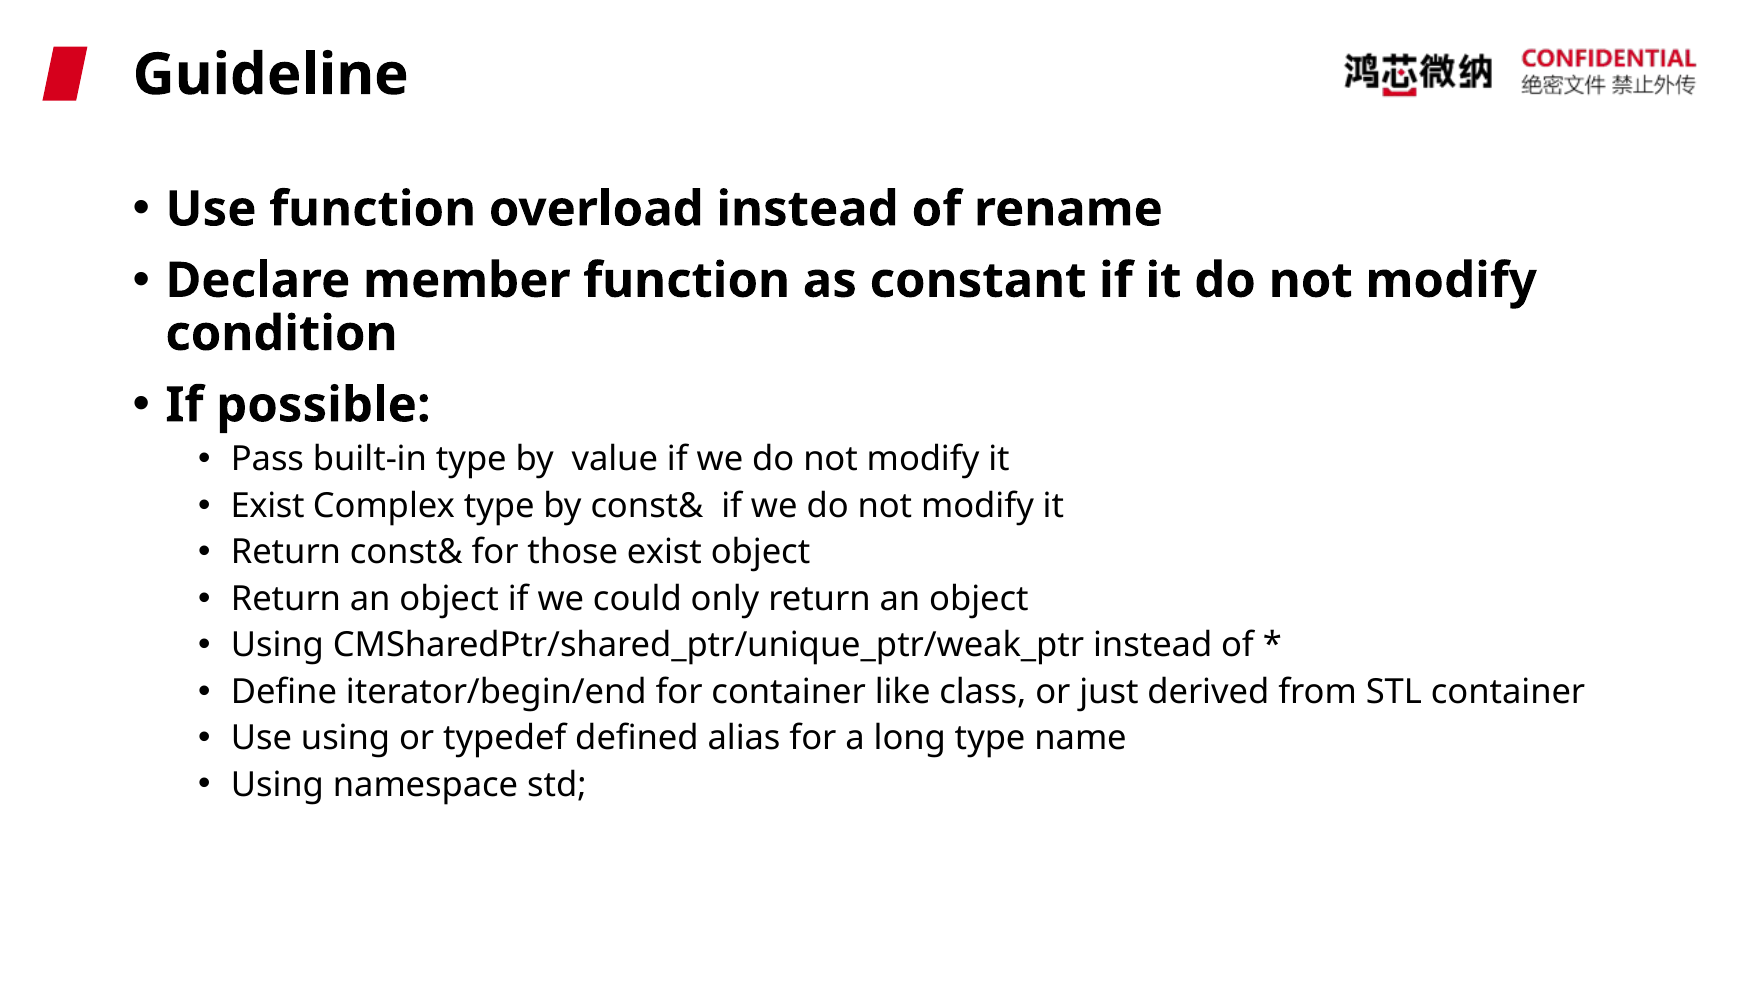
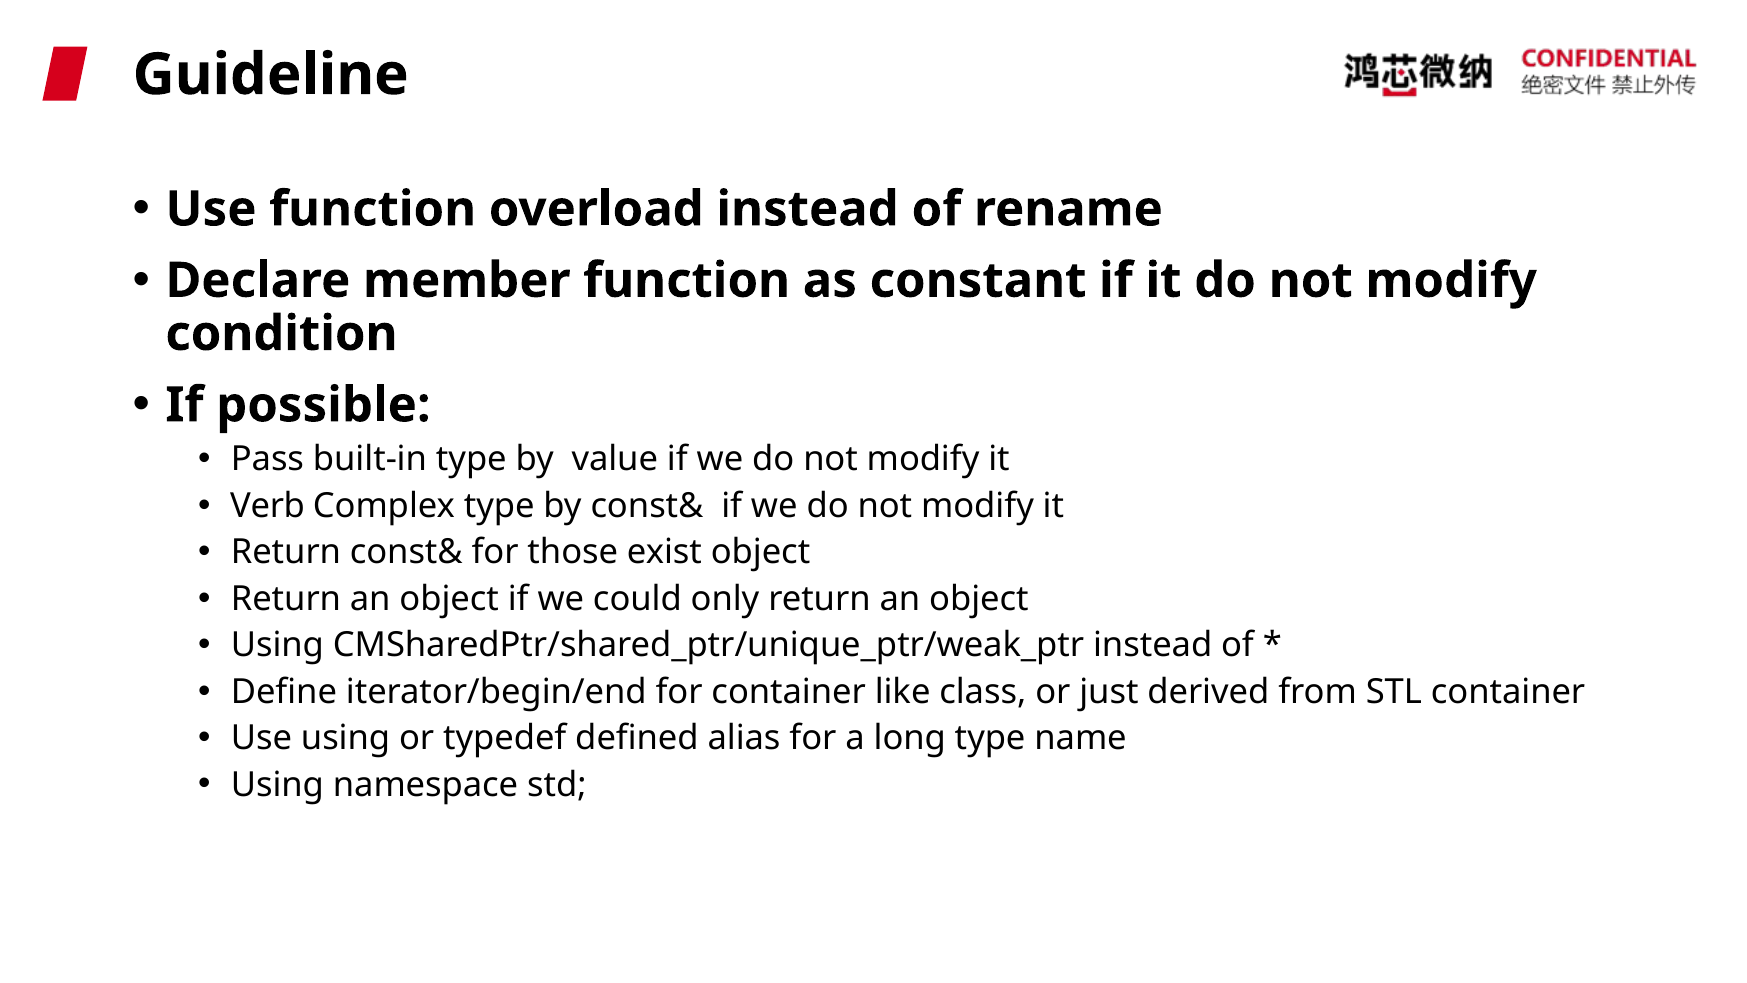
Exist: Exist -> Verb (268, 506)
